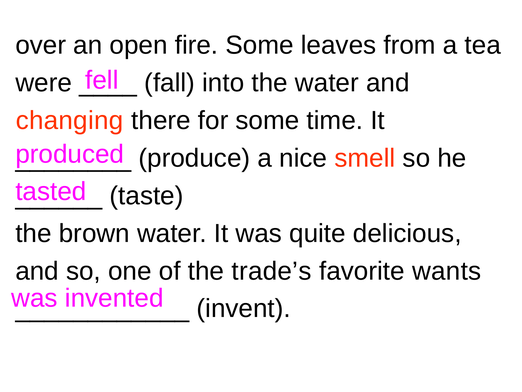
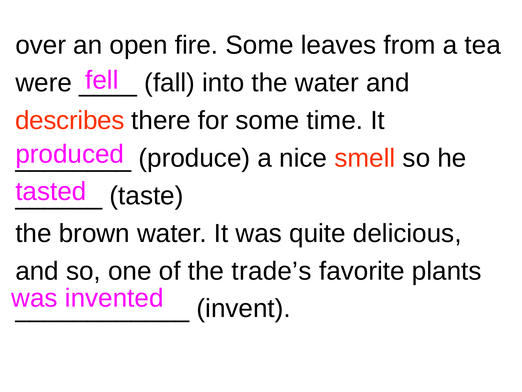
changing: changing -> describes (70, 120)
wants: wants -> plants (447, 271)
